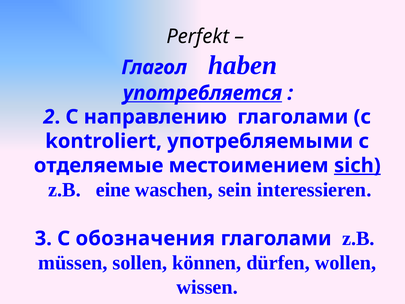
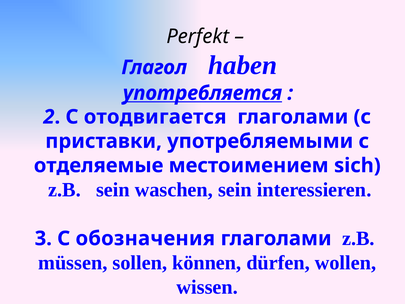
направлению: направлению -> отодвигается (155, 117)
kontroliert: kontroliert -> приставки (104, 141)
sich underline: present -> none (357, 165)
z.B eine: eine -> sein (113, 190)
